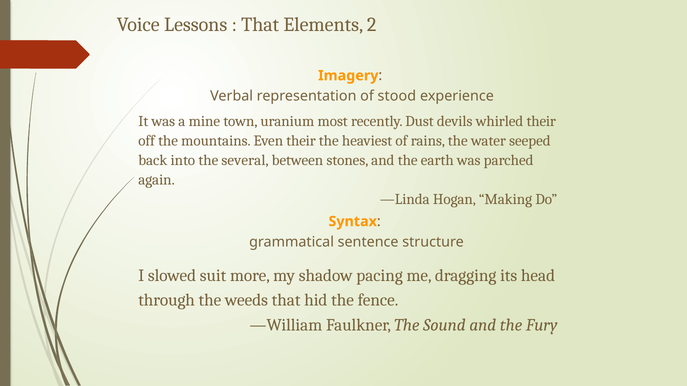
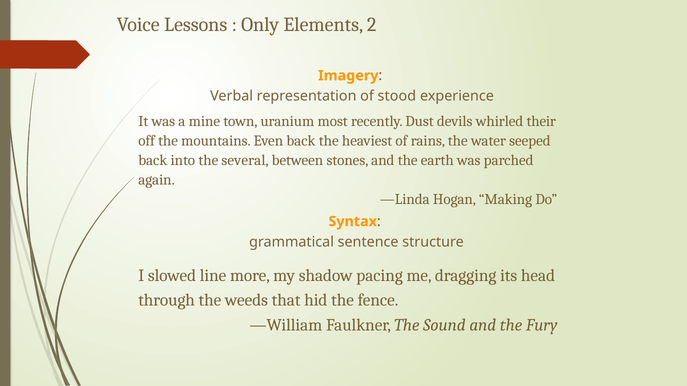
That: That -> Only (260, 25)
Even their: their -> back (301, 141)
suit: suit -> line (213, 276)
